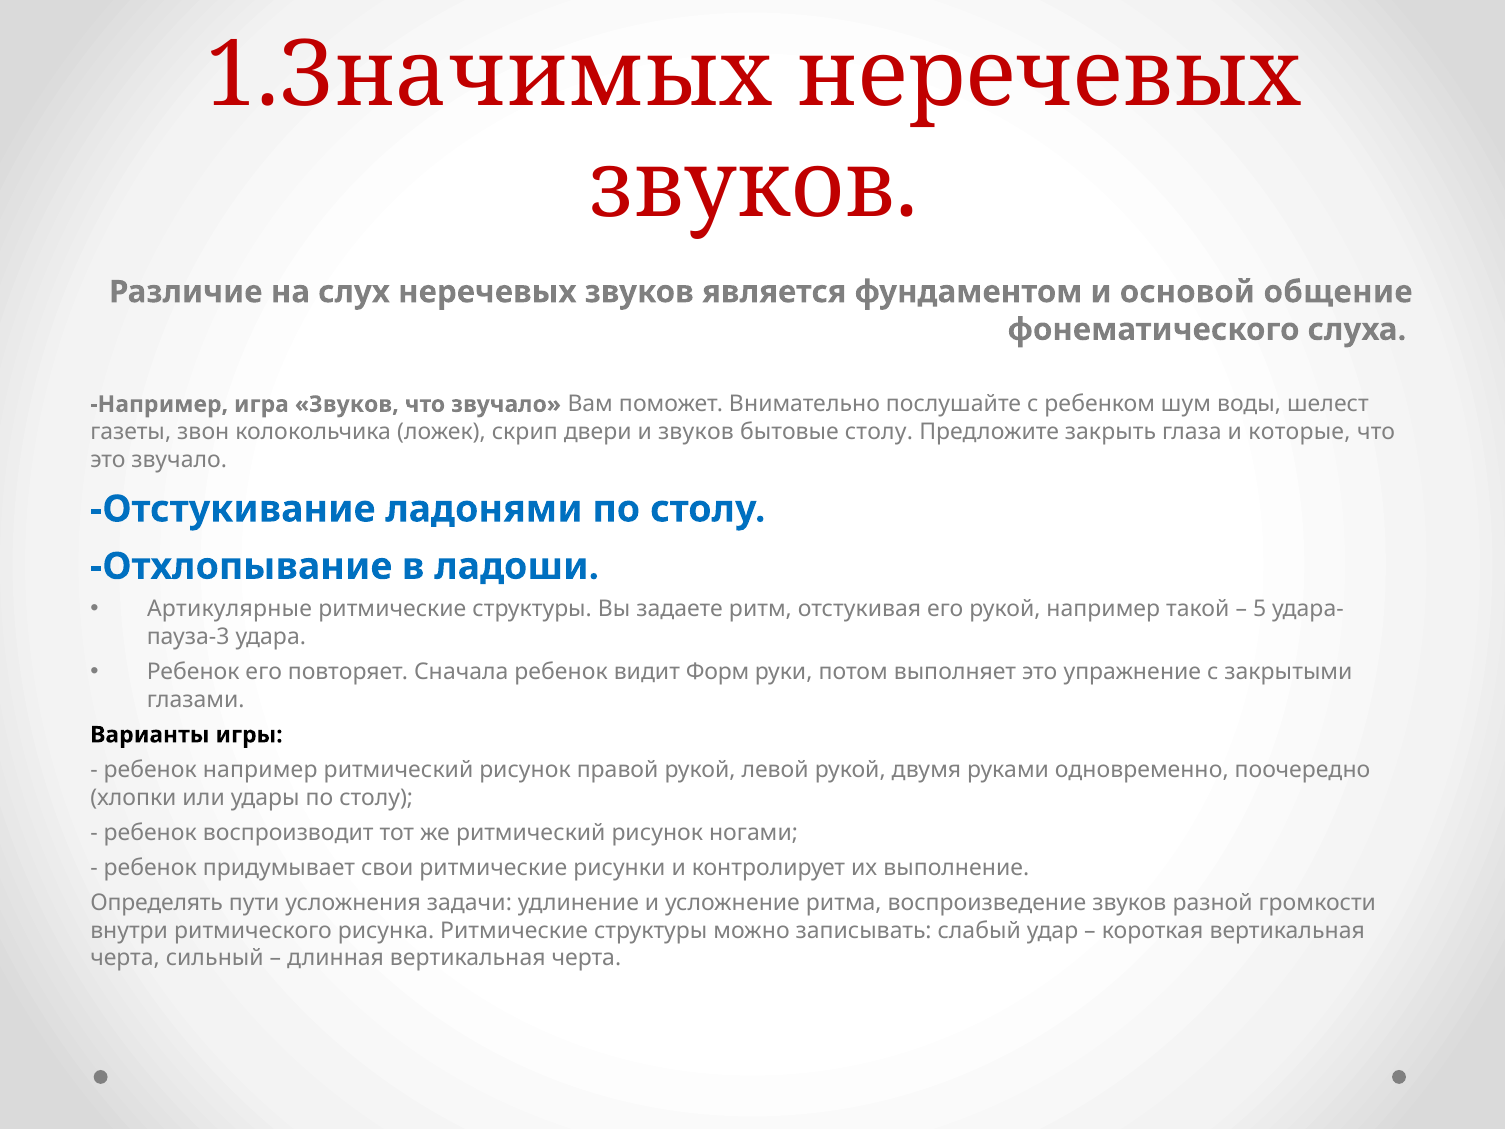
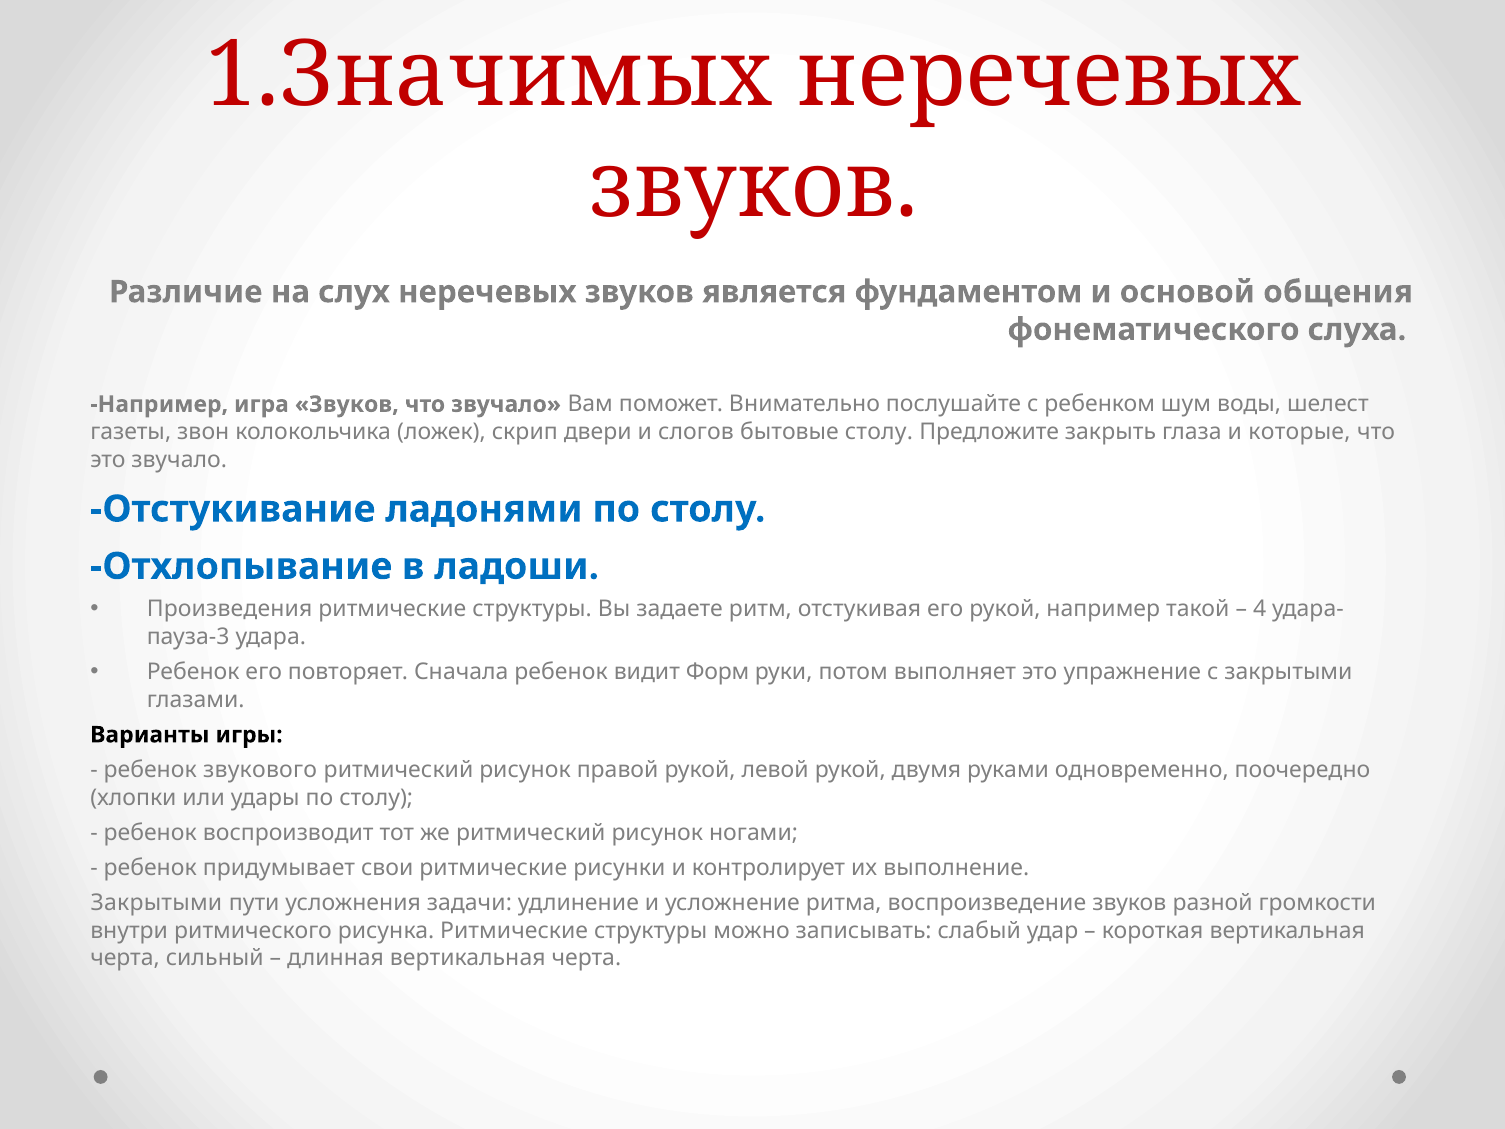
общение: общение -> общения (1338, 292)
и звуков: звуков -> слогов (696, 432)
Артикулярные: Артикулярные -> Произведения (230, 609)
5: 5 -> 4 (1260, 609)
ребенок например: например -> звукового (260, 770)
Определять: Определять -> Закрытыми (156, 903)
